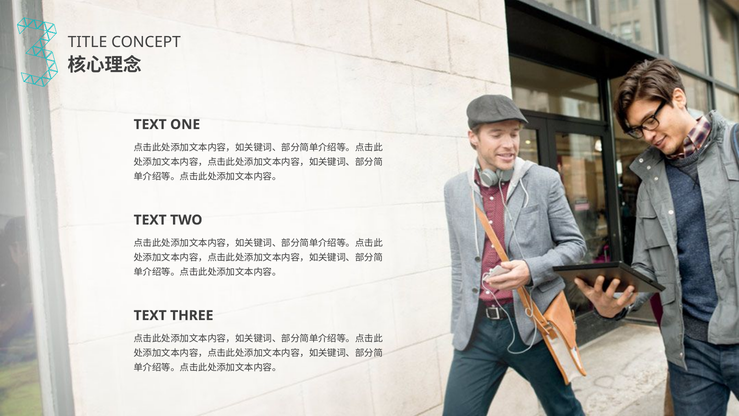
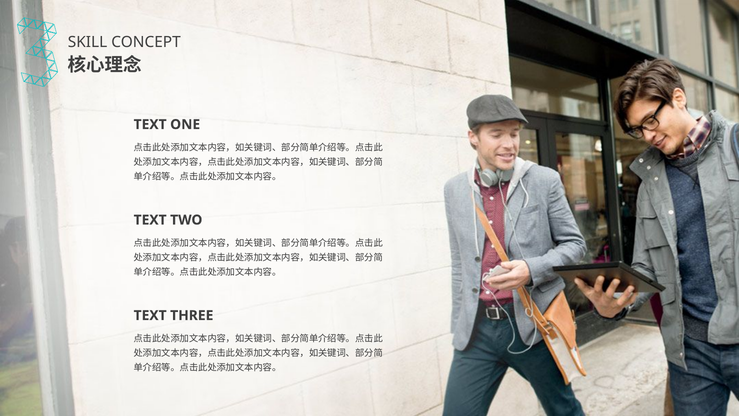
TITLE: TITLE -> SKILL (88, 42)
